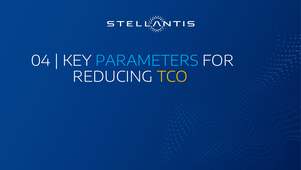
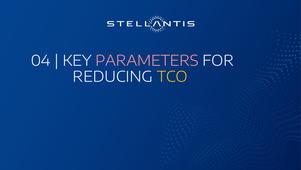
PARAMETERS colour: light blue -> pink (147, 61)
